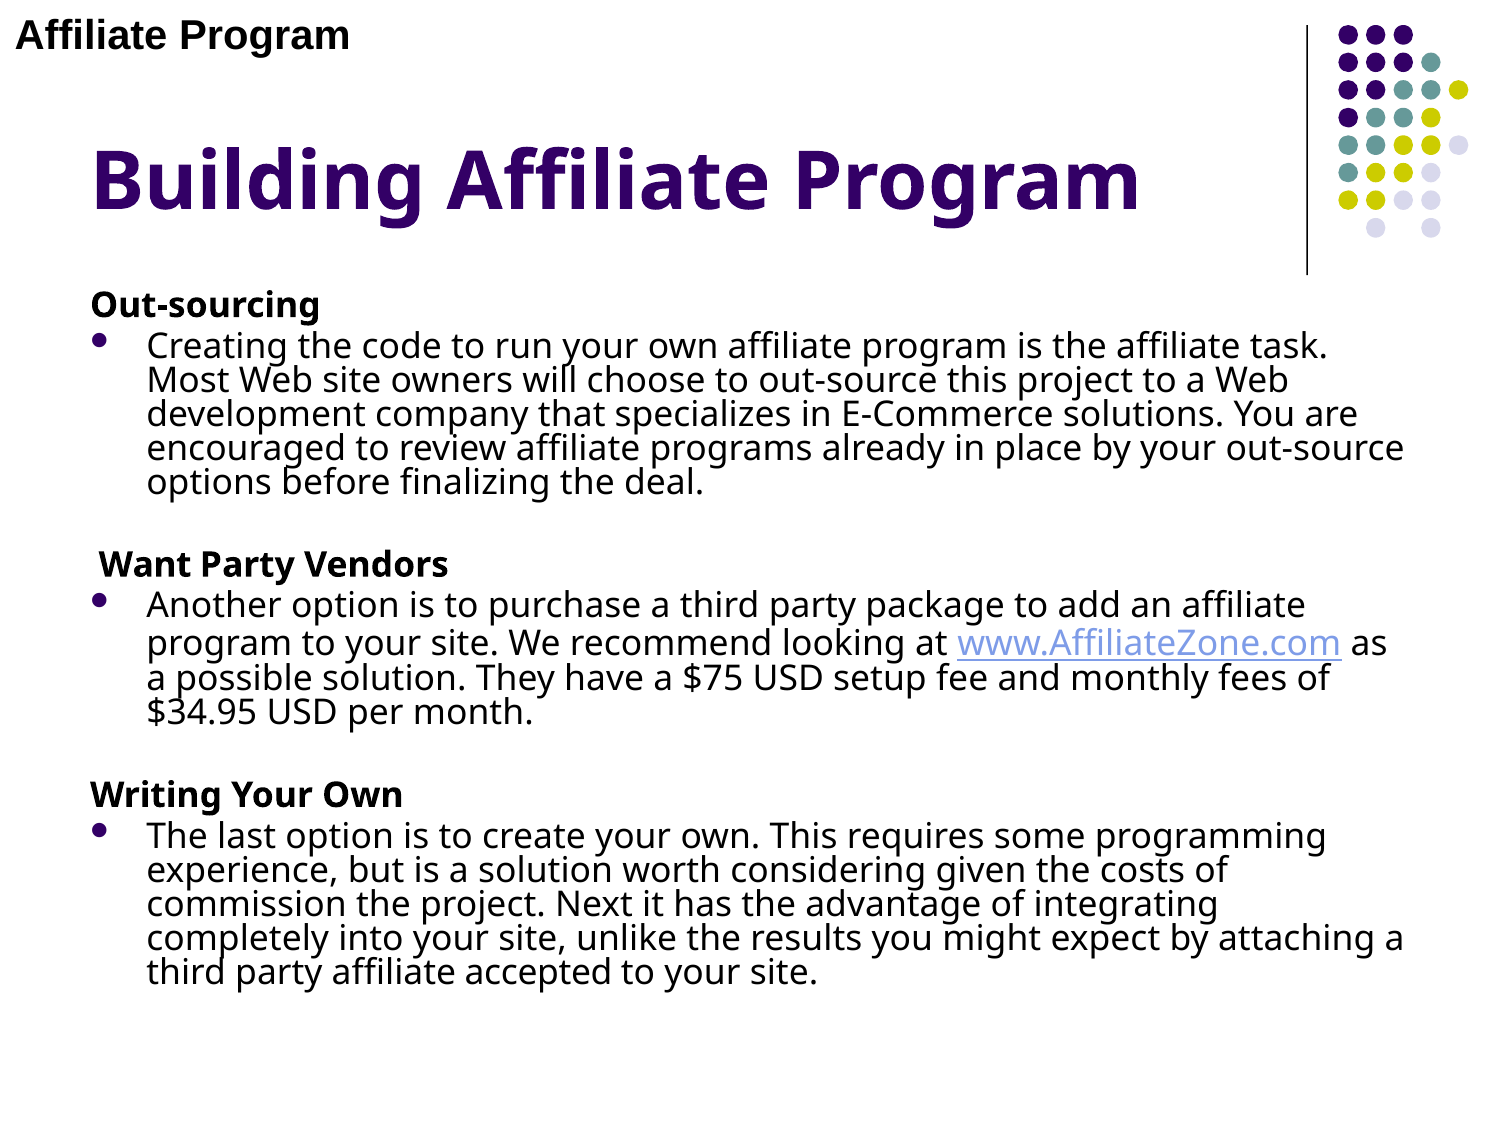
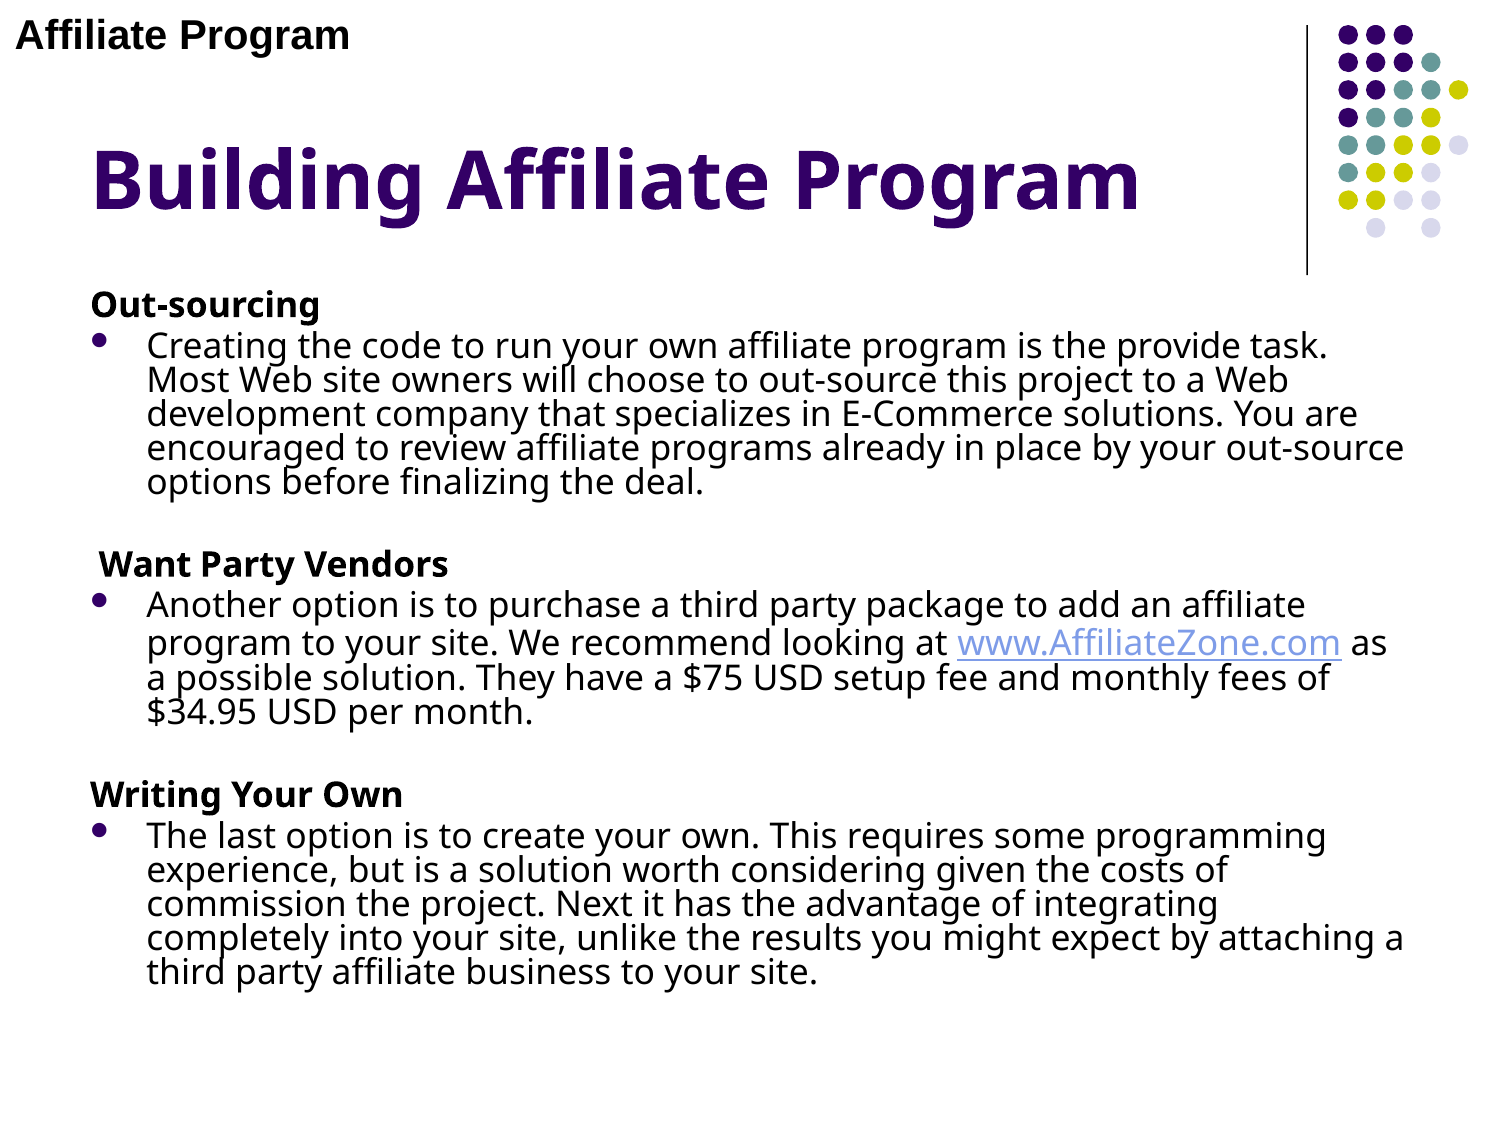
the affiliate: affiliate -> provide (1179, 346)
accepted: accepted -> business (538, 972)
